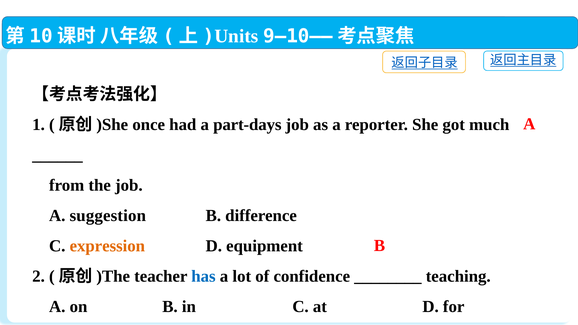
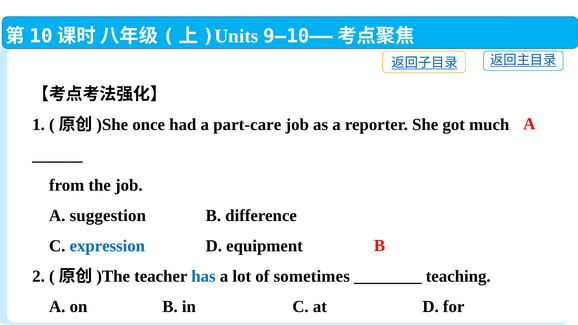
part-days: part-days -> part-care (247, 125)
expression colour: orange -> blue (107, 246)
confidence: confidence -> sometimes (312, 277)
